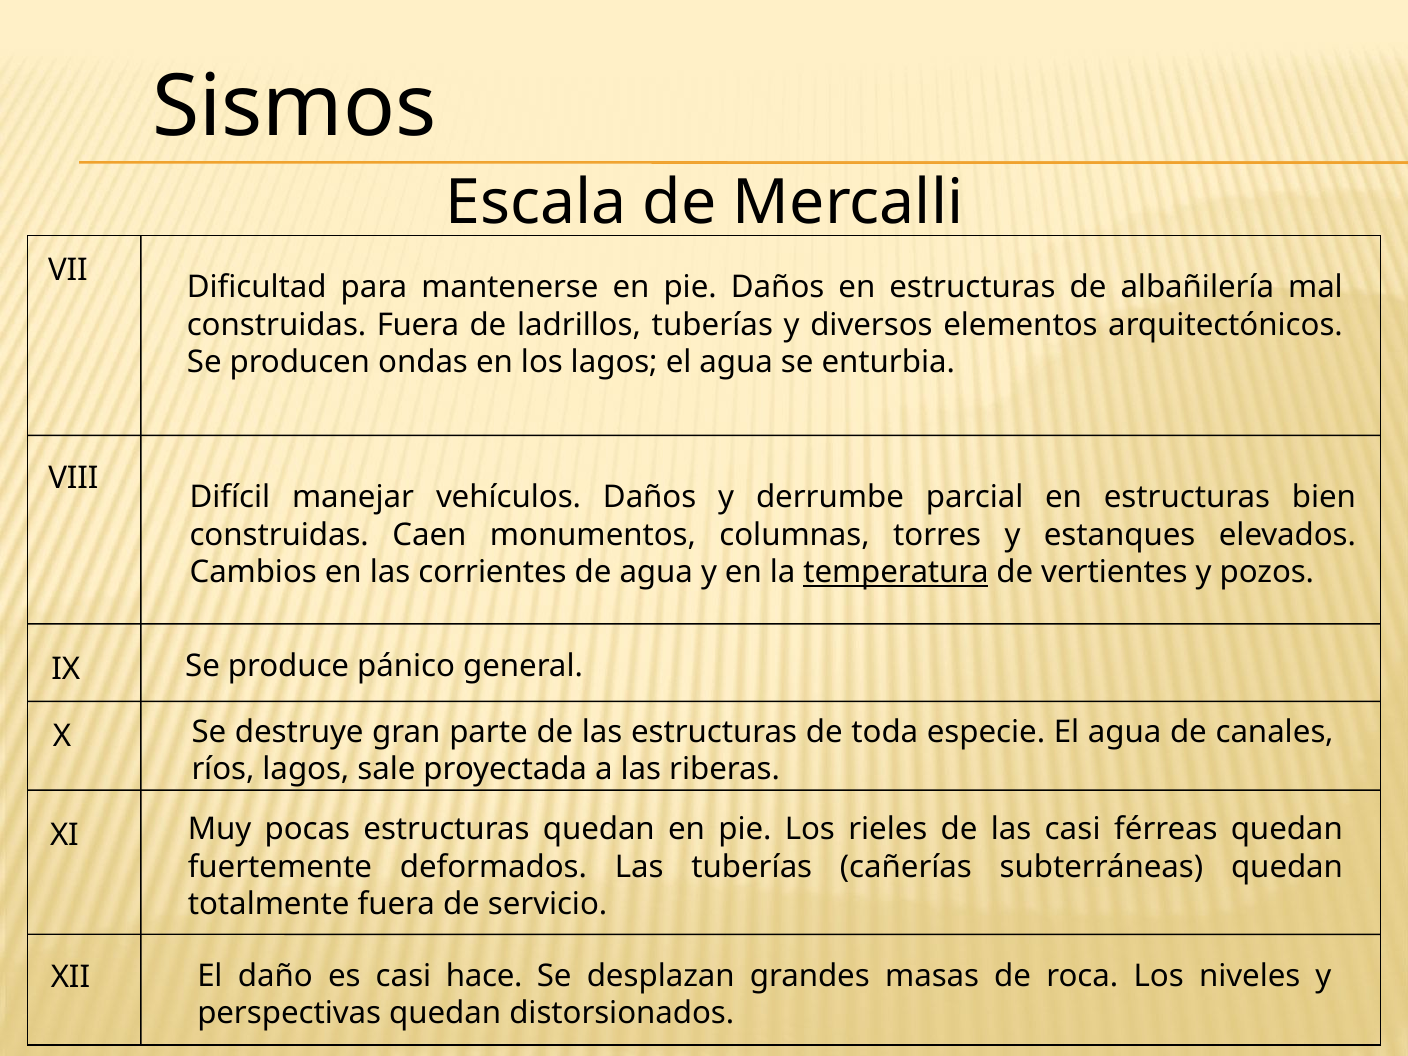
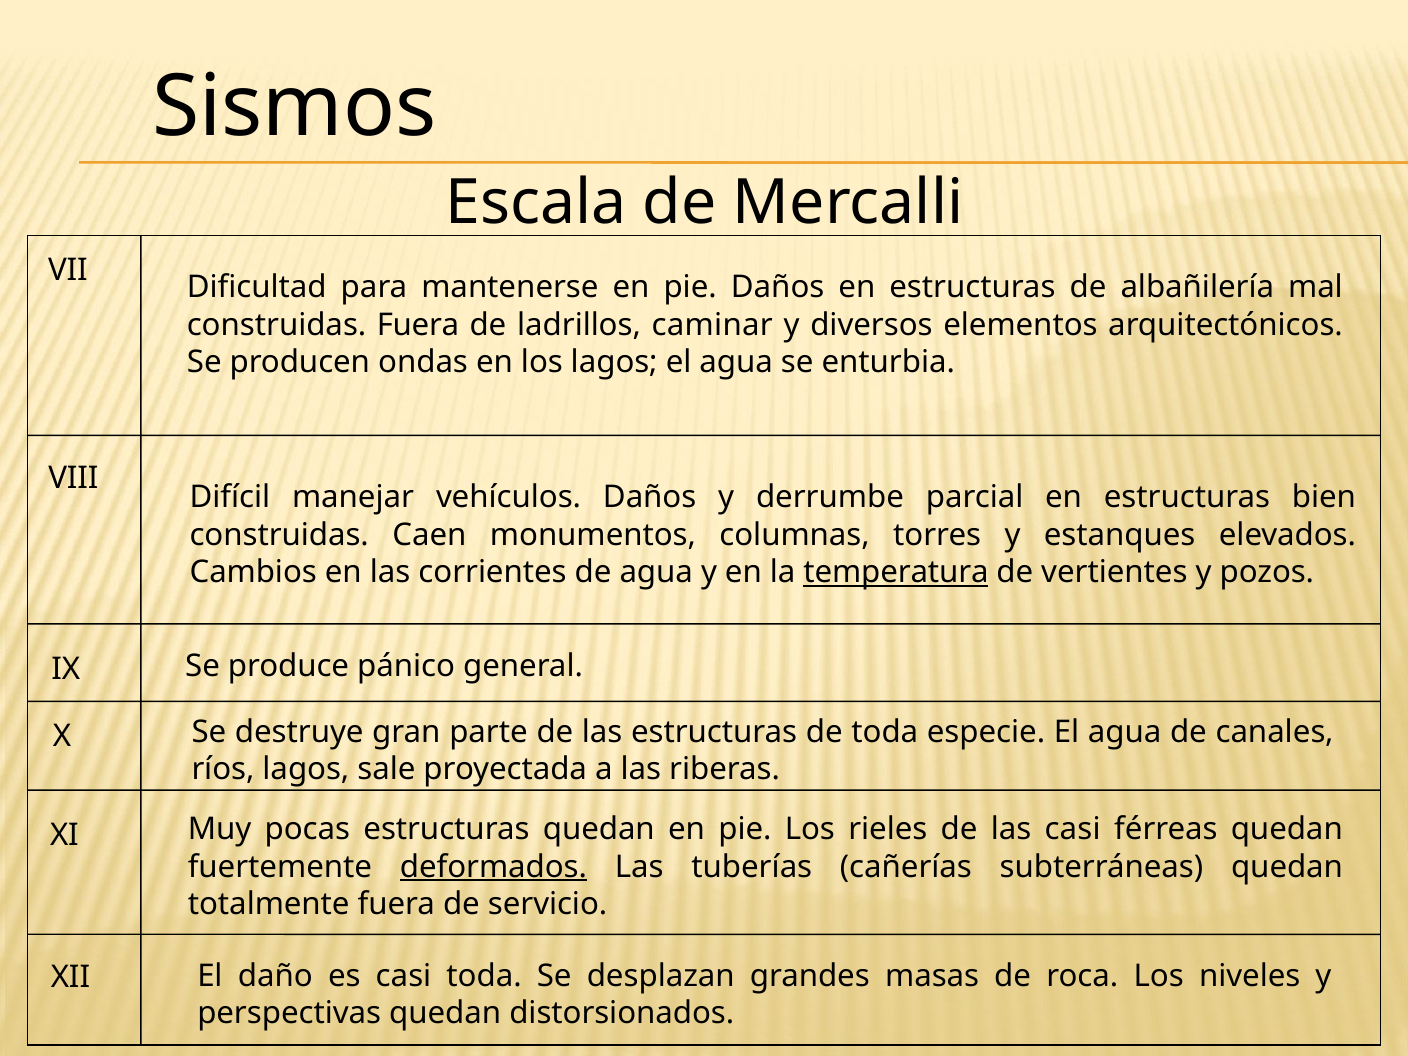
ladrillos tuberías: tuberías -> caminar (712, 325)
deformados underline: none -> present (493, 867)
casi hace: hace -> toda (484, 976)
